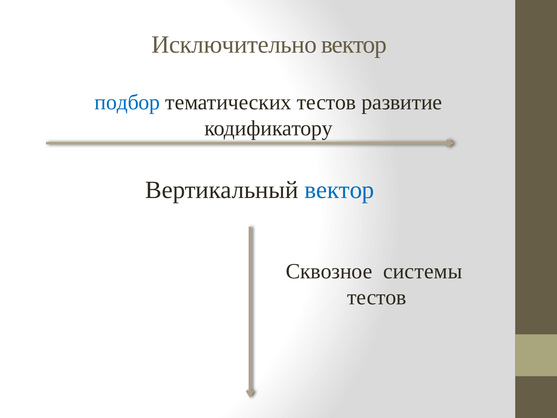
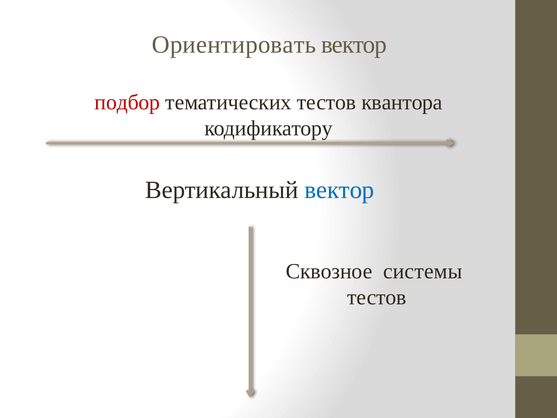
Исключительно: Исключительно -> Ориентировать (234, 45)
подбор colour: blue -> red (127, 102)
развитие: развитие -> квантора (402, 102)
